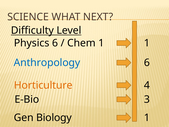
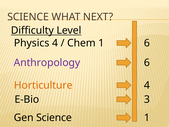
Physics 6: 6 -> 4 (55, 43)
1 1: 1 -> 6 (147, 43)
Anthropology colour: blue -> purple (47, 63)
Gen Biology: Biology -> Science (54, 117)
